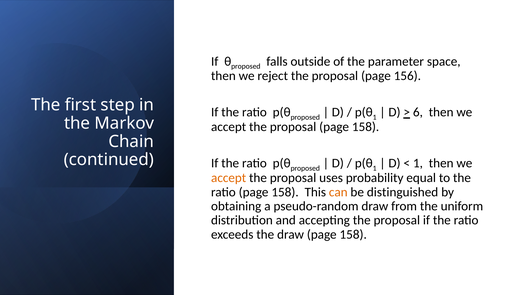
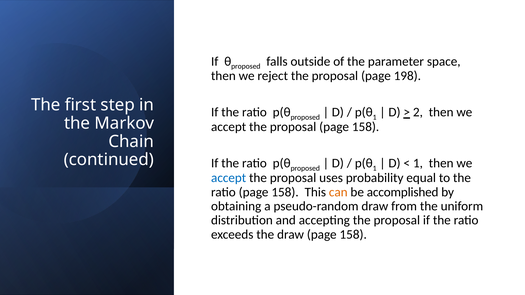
156: 156 -> 198 (407, 76)
6: 6 -> 2 (418, 112)
accept colour: orange -> blue (229, 178)
distinguished: distinguished -> accomplished (403, 192)
